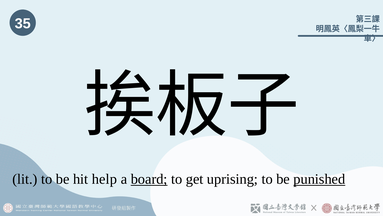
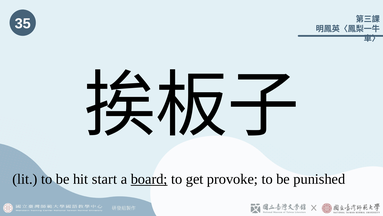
help: help -> start (104, 179)
uprising: uprising -> provoke (232, 179)
punished underline: present -> none (319, 179)
